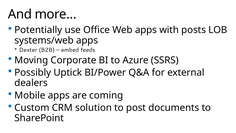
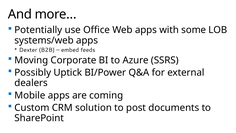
posts: posts -> some (194, 30)
